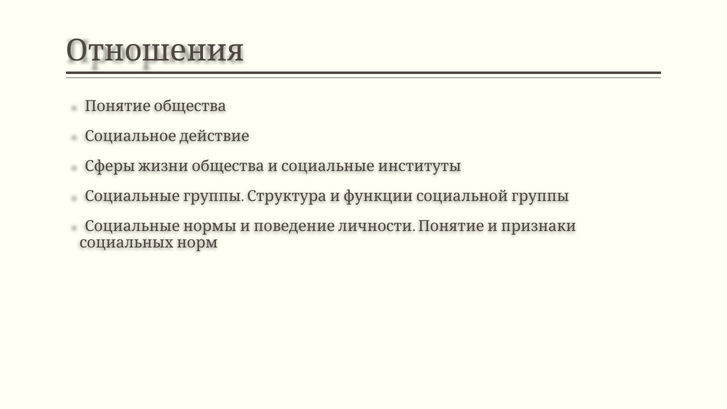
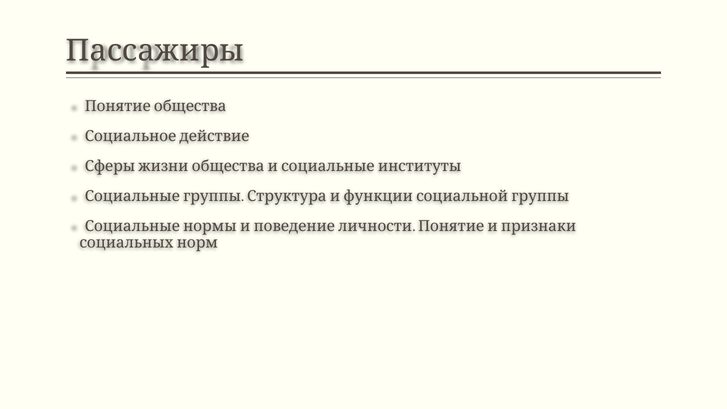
Отношения: Отношения -> Пассажиры (155, 51)
